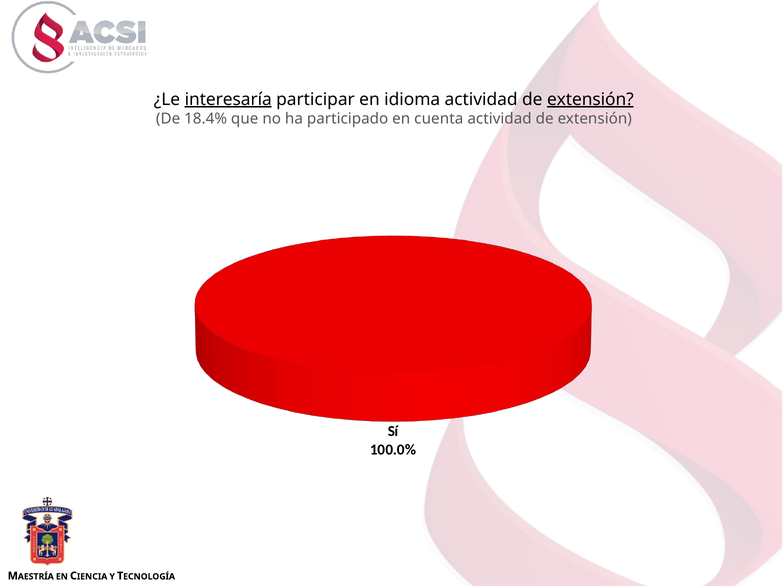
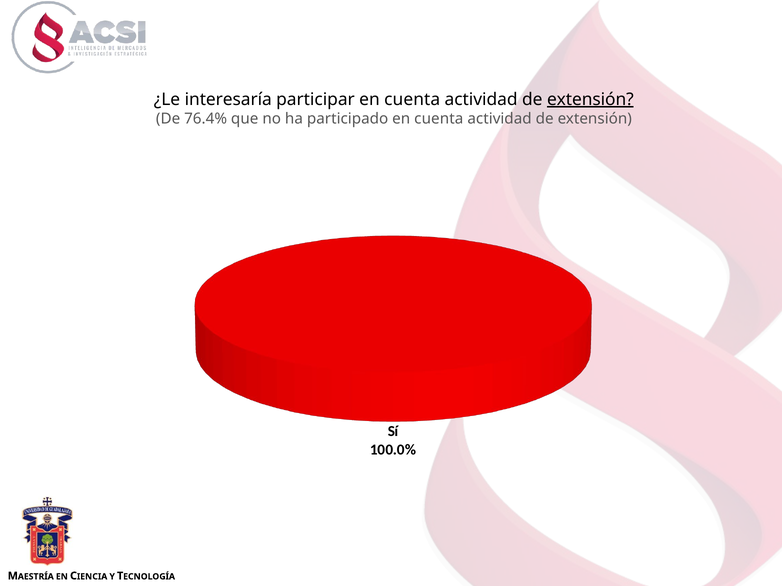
interesaría underline: present -> none (228, 99)
participar en idioma: idioma -> cuenta (412, 99)
18.4%: 18.4% -> 76.4% (206, 119)
